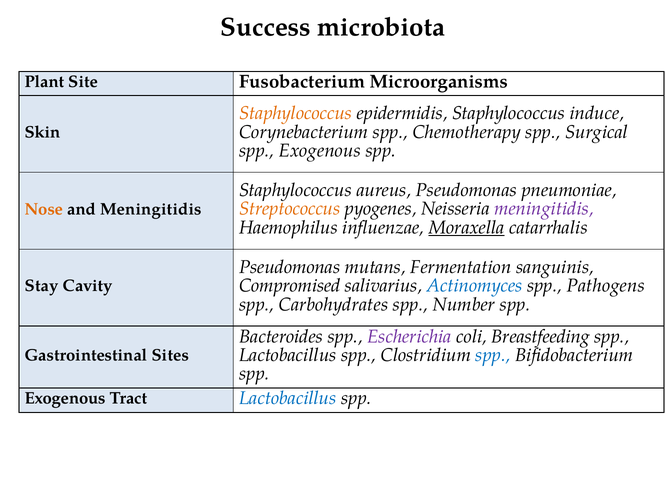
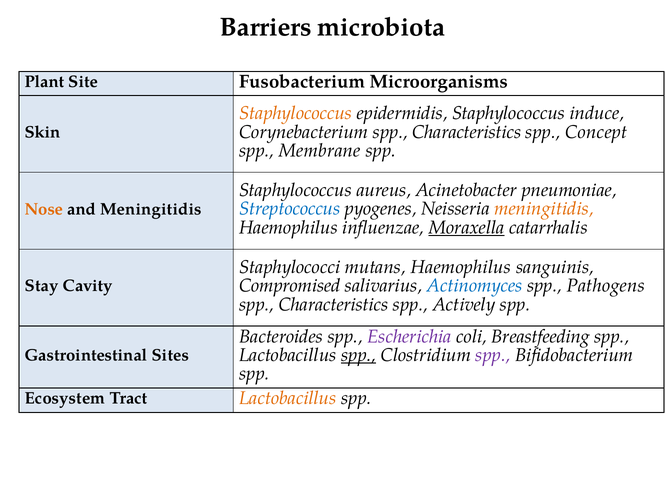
Success: Success -> Barriers (266, 27)
Corynebacterium spp Chemotherapy: Chemotherapy -> Characteristics (467, 132)
Surgical: Surgical -> Concept (596, 132)
Exogenous: Exogenous -> Membrane (320, 150)
aureus Pseudomonas: Pseudomonas -> Acinetobacter (466, 190)
Streptococcus colour: orange -> blue (290, 209)
meningitidis colour: purple -> orange (544, 209)
Pseudomonas: Pseudomonas -> Staphylococci (290, 267)
mutans Fermentation: Fermentation -> Haemophilus (461, 267)
Carbohydrates: Carbohydrates -> Characteristics (334, 304)
Number: Number -> Actively (464, 304)
spp underline: none -> present (359, 355)
spp colour: blue -> purple (493, 355)
Exogenous: Exogenous -> Ecosystem (65, 398)
Lactobacillus colour: blue -> orange (288, 398)
